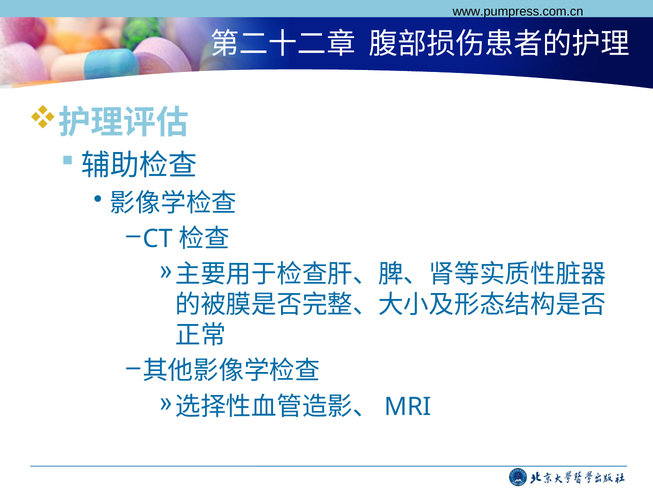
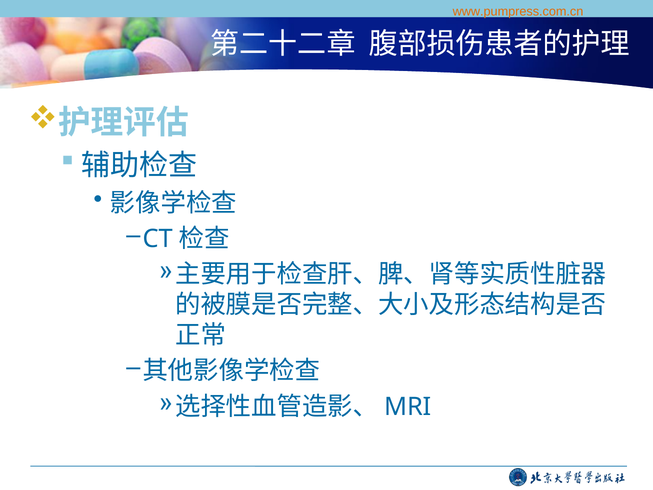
www.pumpress.com.cn colour: black -> orange (518, 12)
